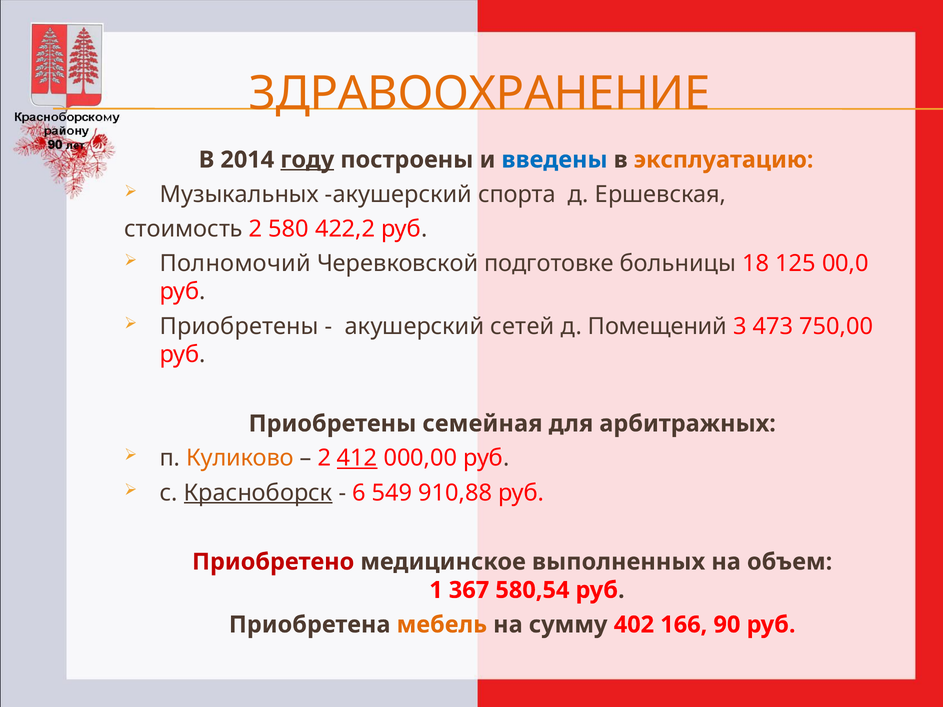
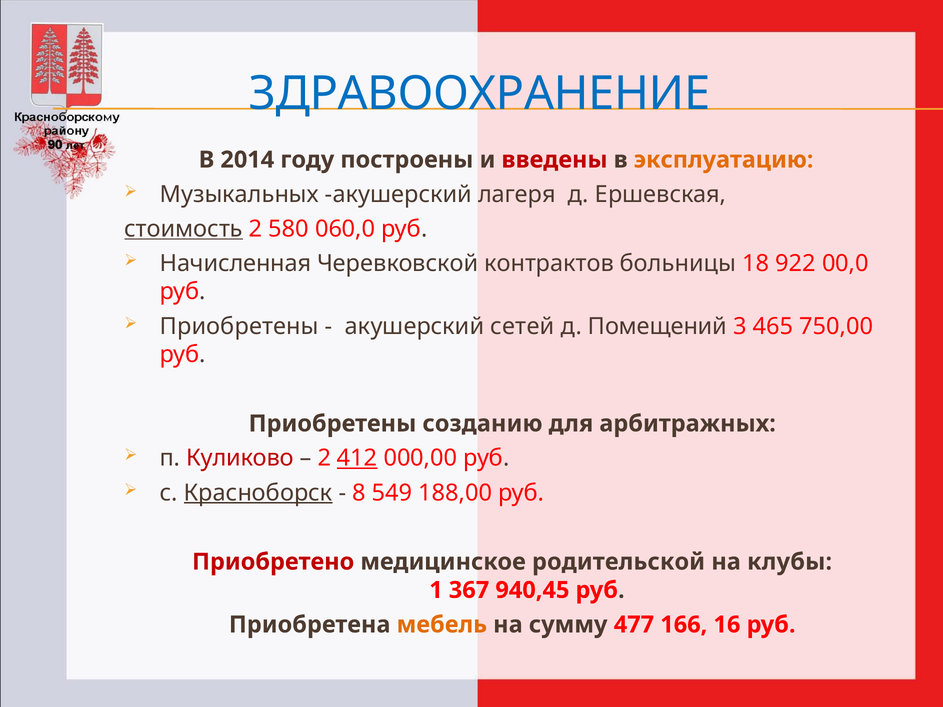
ЗДРАВООХРАНЕНИЕ colour: orange -> blue (480, 94)
году underline: present -> none (307, 160)
введены colour: blue -> red (555, 160)
спорта: спорта -> лагеря (517, 194)
стоимость underline: none -> present (184, 229)
422,2: 422,2 -> 060,0 (345, 229)
Полномочий: Полномочий -> Начисленная (235, 264)
подготовке: подготовке -> контрактов (549, 264)
125: 125 -> 922 (796, 264)
473: 473 -> 465 (773, 326)
семейная: семейная -> созданию (482, 424)
Куликово colour: orange -> red (240, 458)
6: 6 -> 8 (359, 493)
910,88: 910,88 -> 188,00 (455, 493)
выполненных: выполненных -> родительской (619, 562)
объем: объем -> клубы (790, 562)
580,54: 580,54 -> 940,45 (532, 590)
402: 402 -> 477 (634, 625)
90: 90 -> 16 (727, 625)
